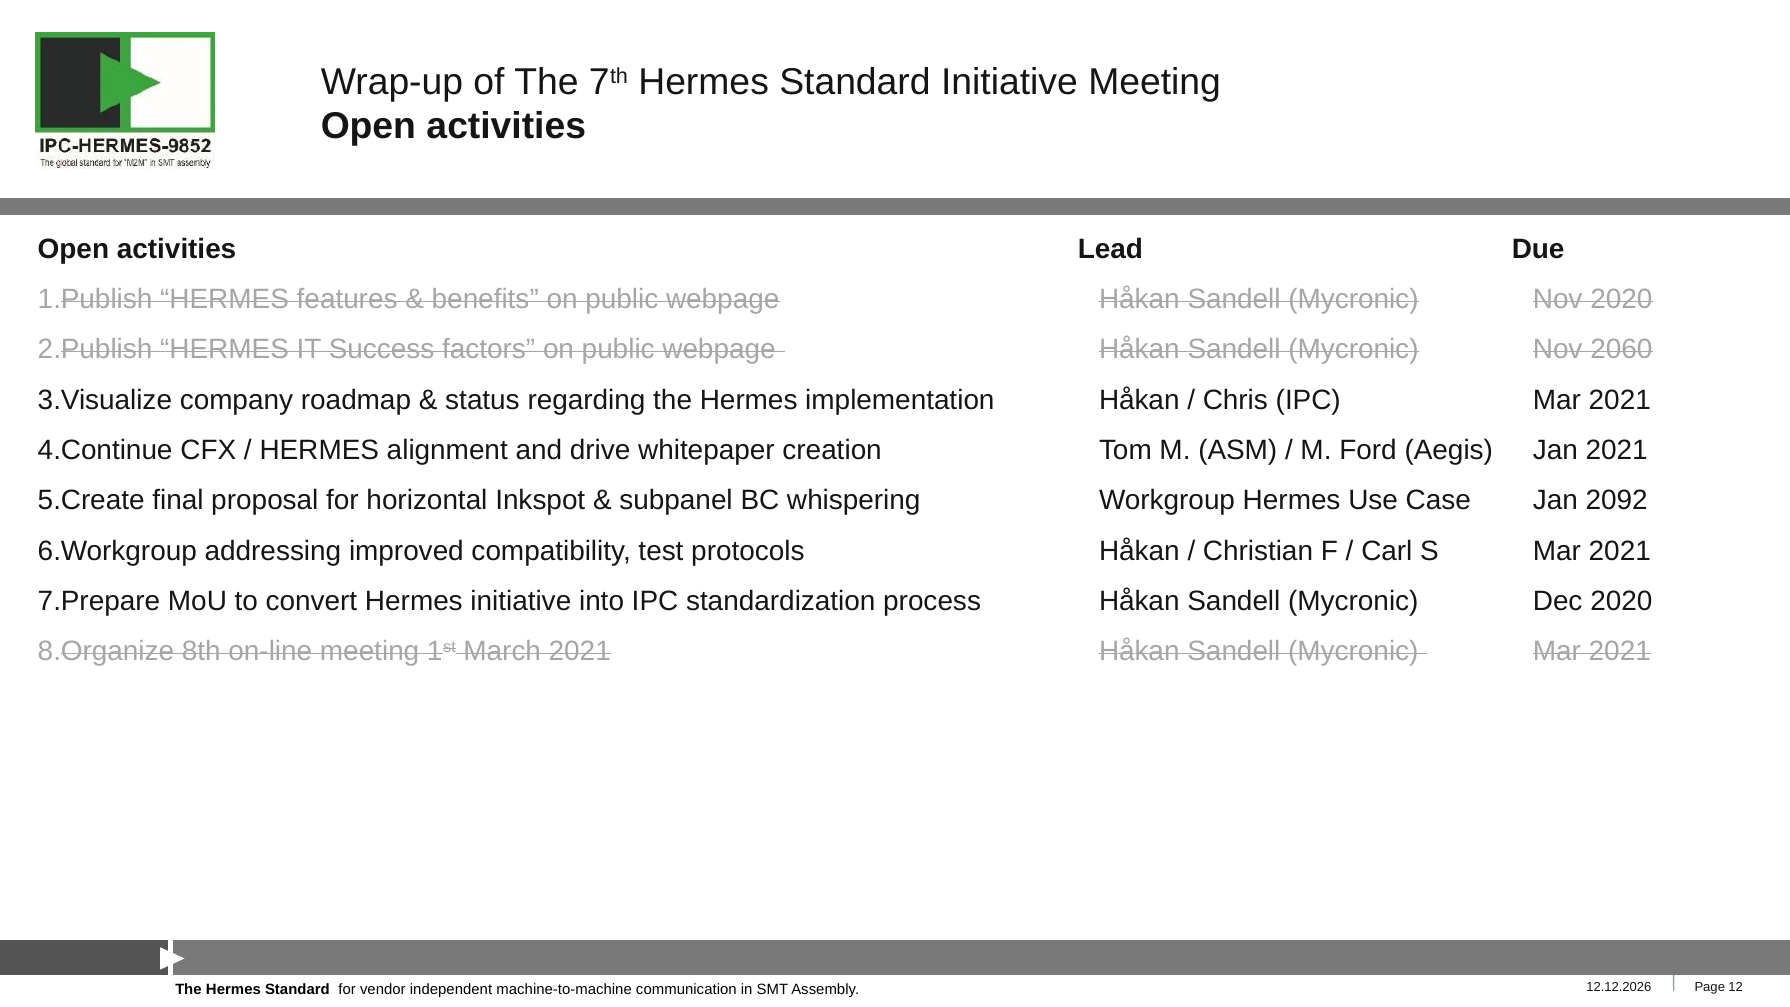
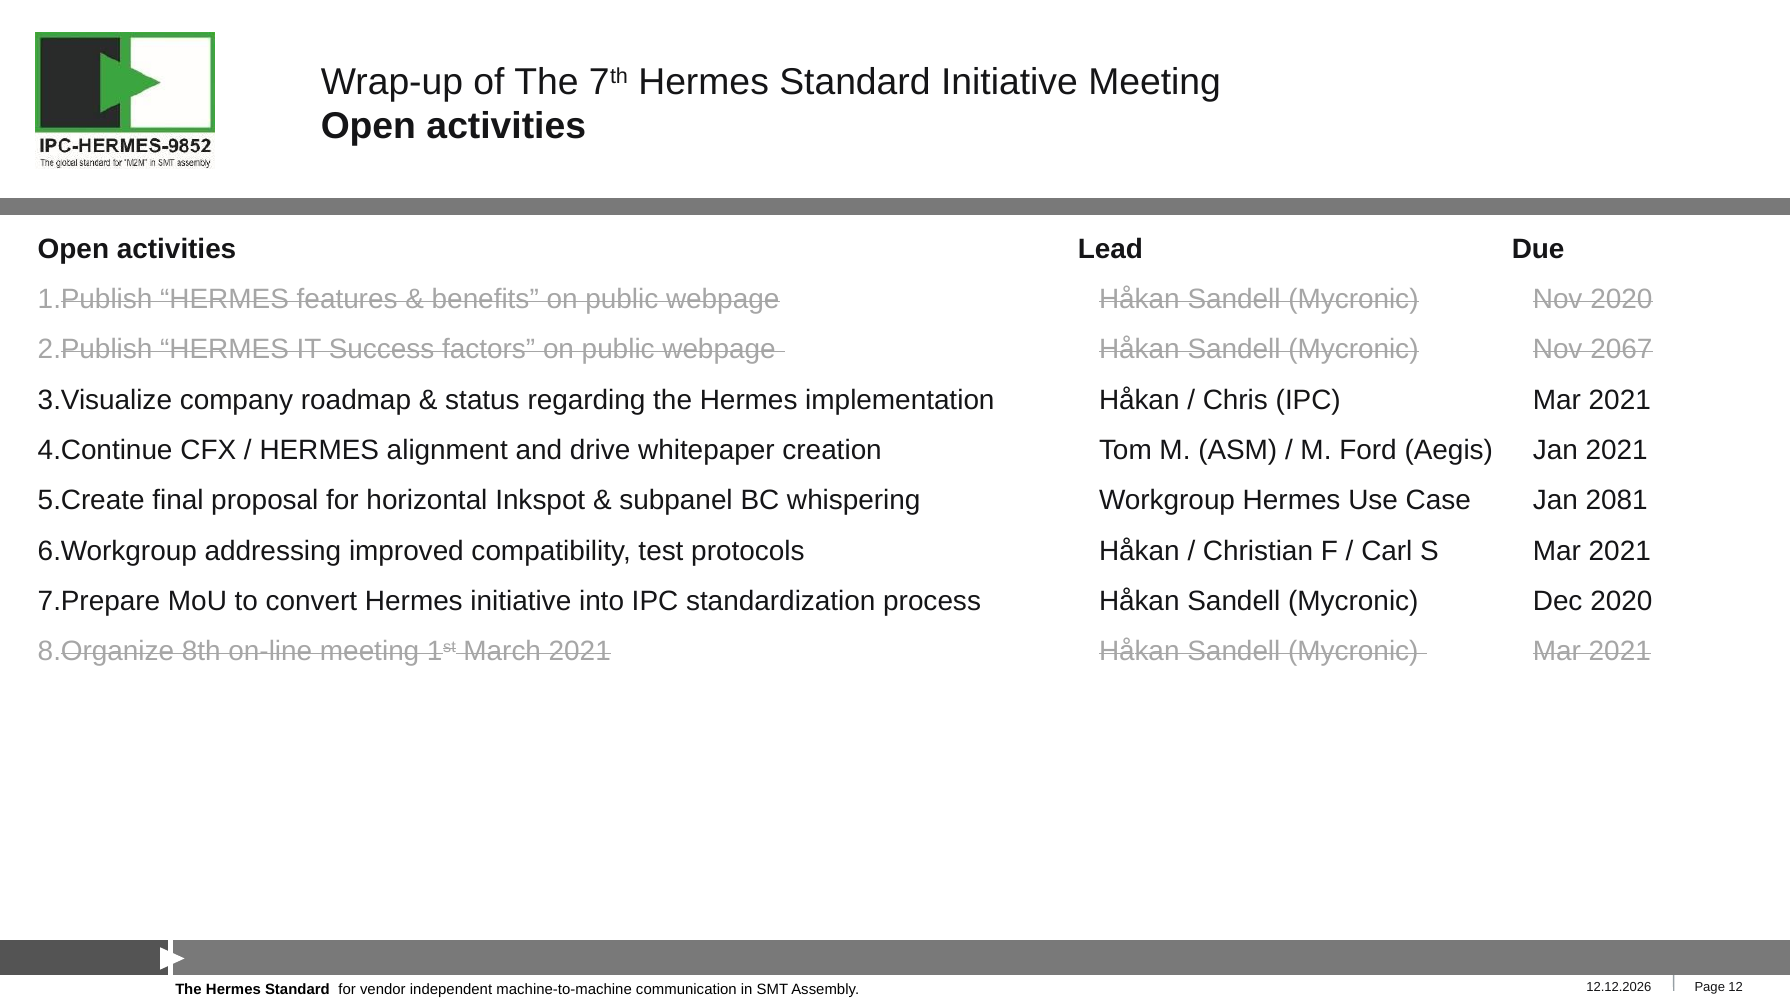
2060: 2060 -> 2067 (1621, 350)
2092: 2092 -> 2081 (1617, 500)
